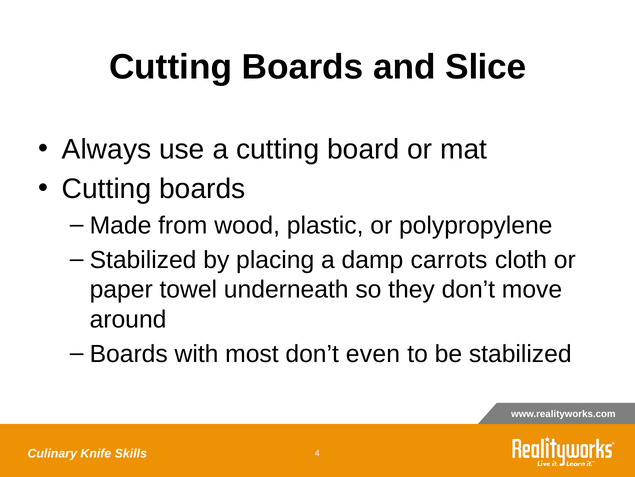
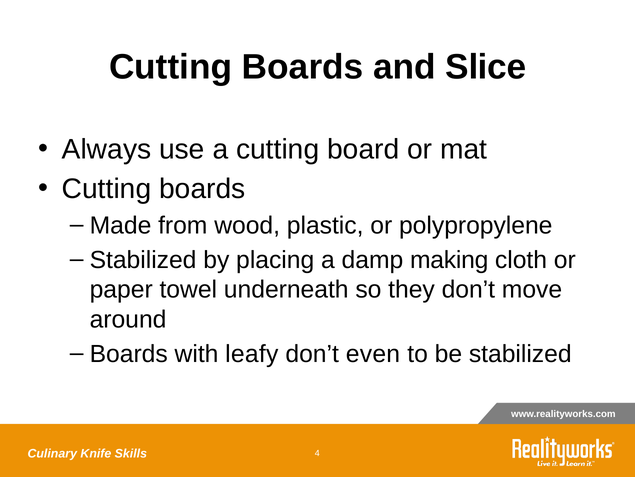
carrots: carrots -> making (449, 260)
most: most -> leafy (252, 354)
